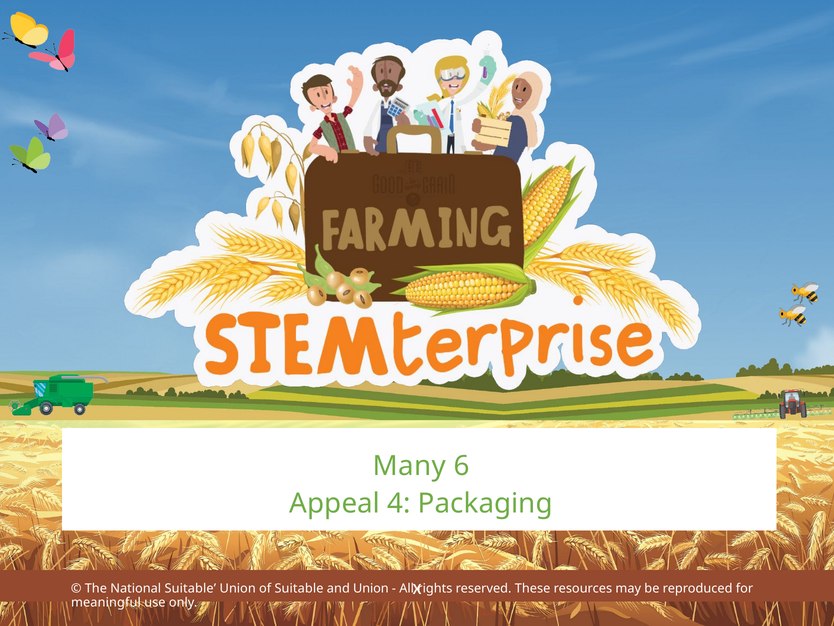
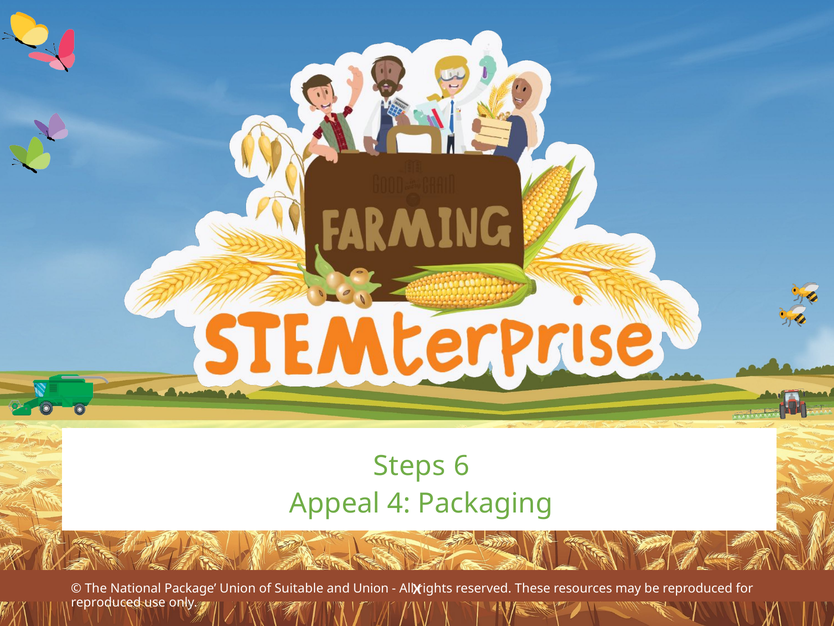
Many: Many -> Steps (409, 466)
National Suitable: Suitable -> Package (190, 588)
meaningful: meaningful -> reproduced (106, 602)
